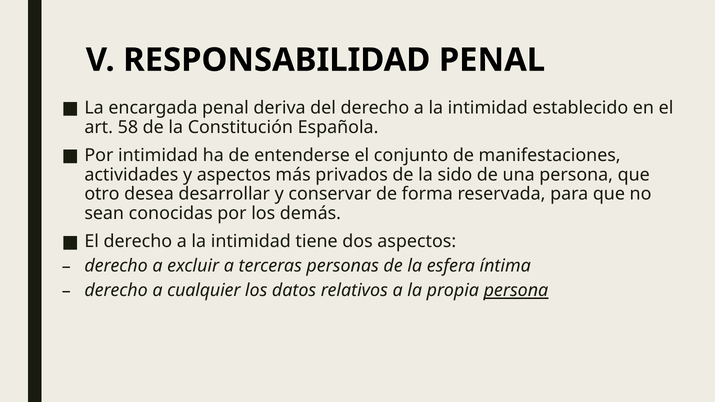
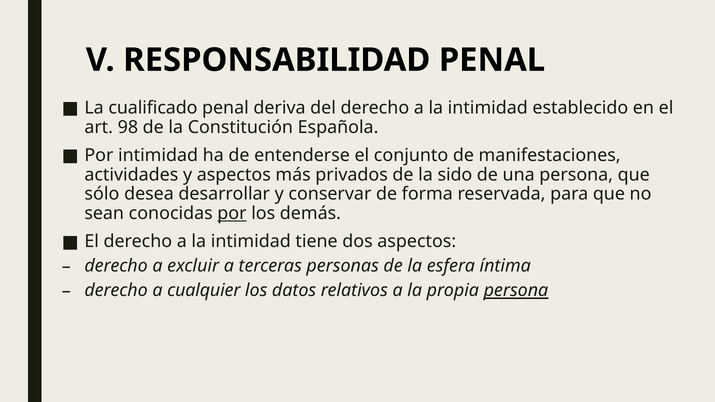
encargada: encargada -> cualificado (153, 108)
58: 58 -> 98 (128, 127)
otro: otro -> sólo (102, 194)
por underline: none -> present (232, 213)
